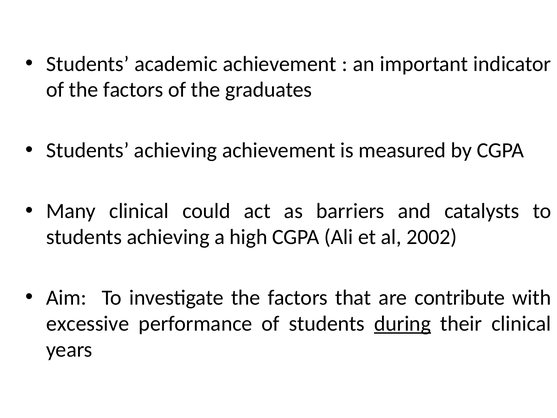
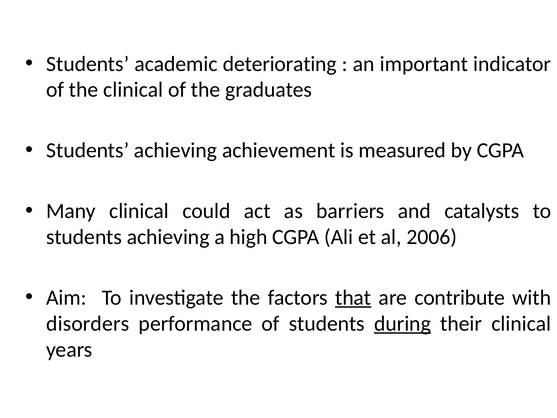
academic achievement: achievement -> deteriorating (280, 64)
of the factors: factors -> clinical (133, 90)
2002: 2002 -> 2006 (432, 237)
that underline: none -> present (353, 297)
excessive: excessive -> disorders (88, 323)
